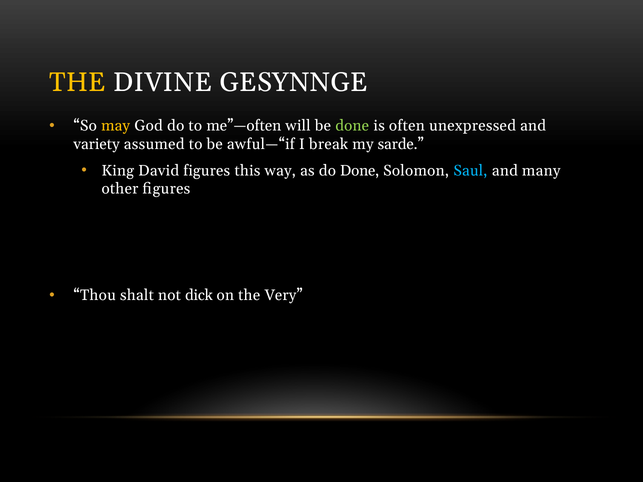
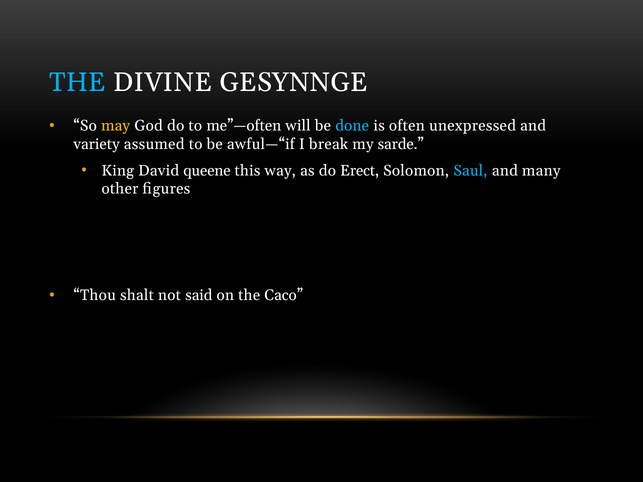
THE colour: yellow -> light blue (78, 82)
done colour: light green -> light blue (352, 126)
David figures: figures -> queene (207, 171)
do Done: Done -> Erect (360, 171)
dick: dick -> said (199, 296)
Very: Very -> Caco (284, 296)
